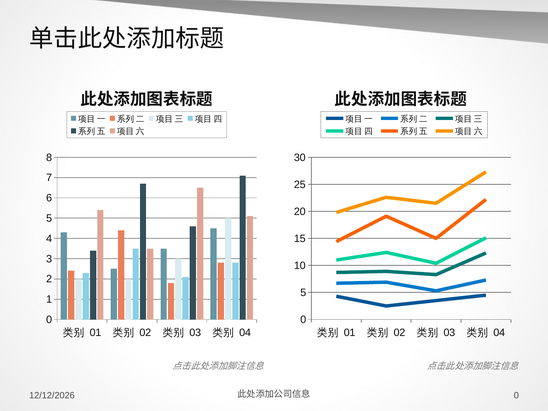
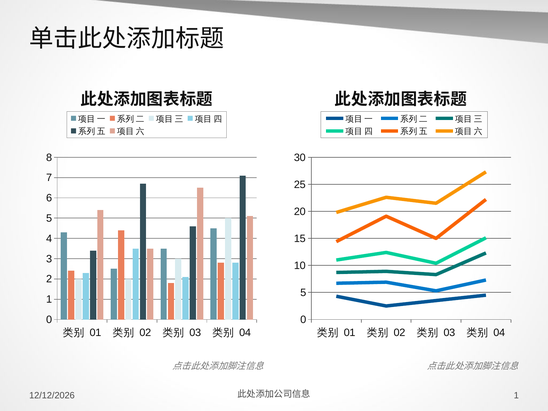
0: 0 -> 1 (516, 395)
